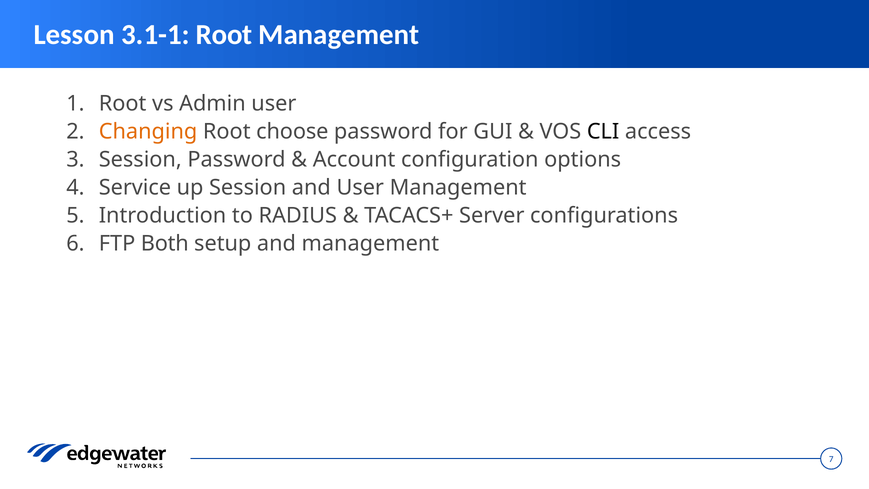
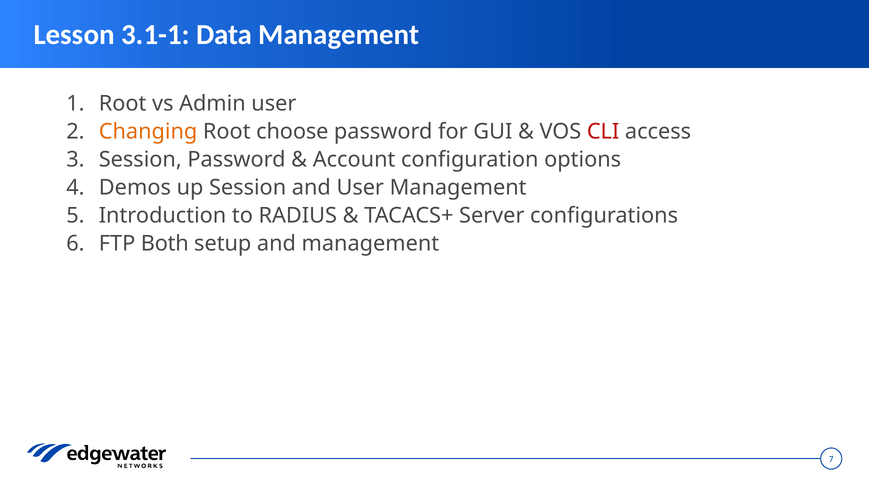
3.1-1 Root: Root -> Data (224, 35)
CLI colour: black -> red (603, 132)
Service: Service -> Demos (135, 188)
